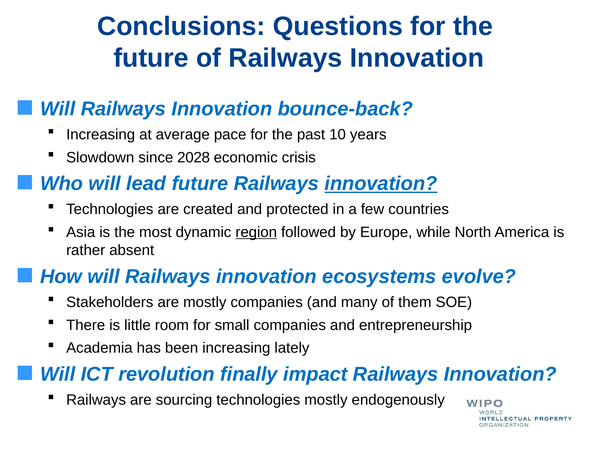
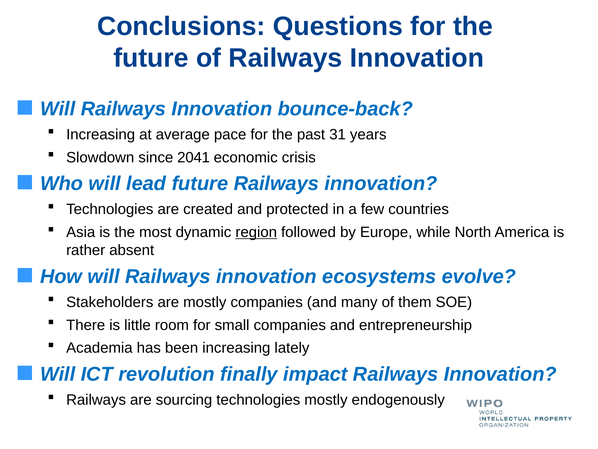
10: 10 -> 31 (338, 134)
2028: 2028 -> 2041 (194, 157)
innovation underline: present -> none (381, 184)
